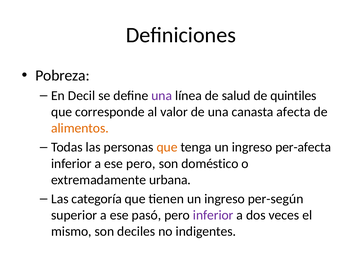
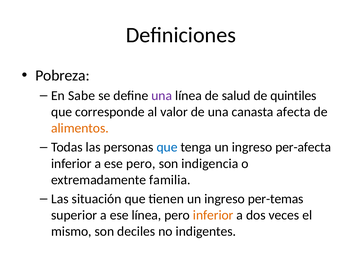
Decil: Decil -> Sabe (82, 96)
que colour: orange -> blue (167, 148)
doméstico: doméstico -> indigencia (210, 164)
urbana: urbana -> familia (170, 180)
categoría: categoría -> situación (97, 199)
per-según: per-según -> per-temas (276, 199)
ese pasó: pasó -> línea (146, 216)
inferior colour: purple -> orange (213, 216)
